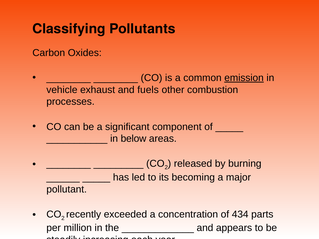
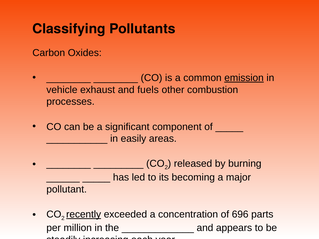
below: below -> easily (133, 139)
recently underline: none -> present (84, 215)
434: 434 -> 696 (240, 215)
